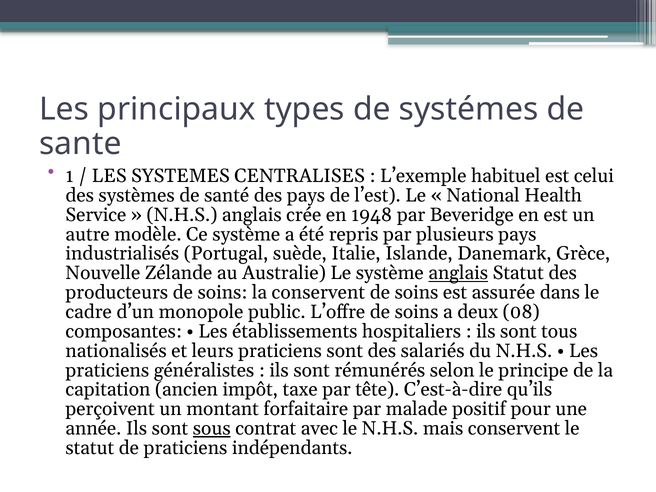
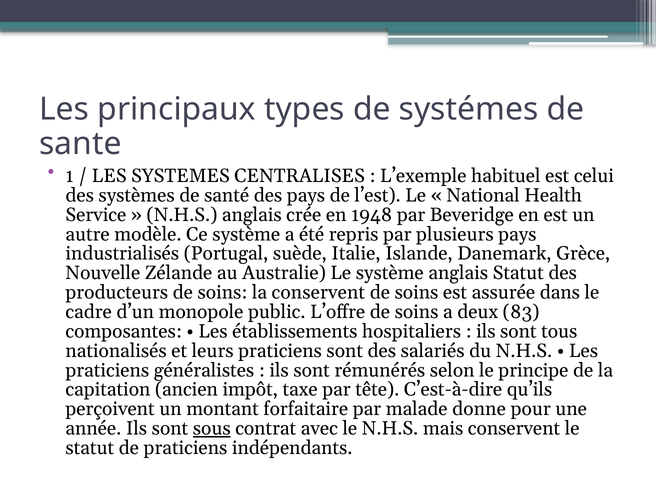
anglais underline: present -> none (458, 273)
08: 08 -> 83 (521, 312)
positif: positif -> donne (479, 409)
